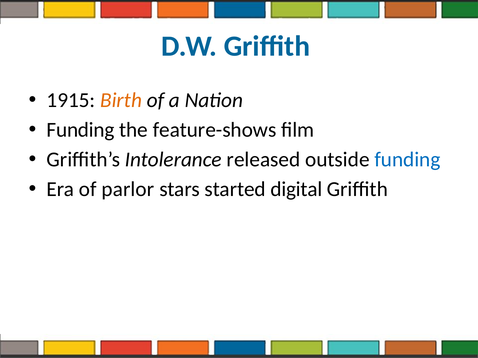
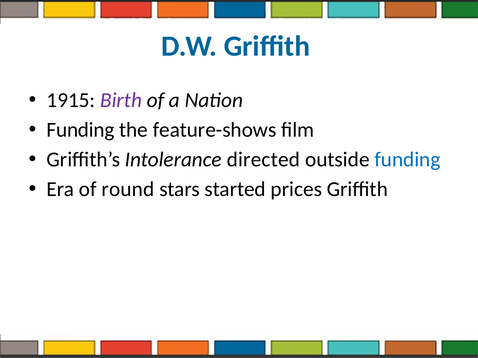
Birth colour: orange -> purple (121, 100)
released: released -> directed (263, 160)
parlor: parlor -> round (128, 190)
digital: digital -> prices (296, 190)
